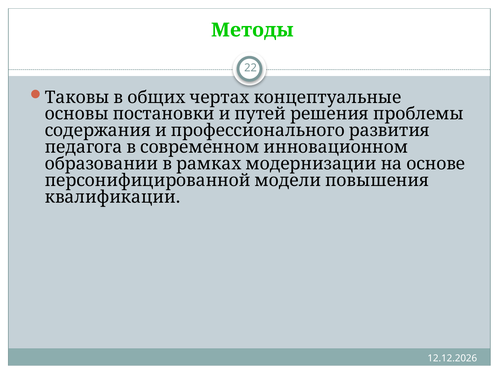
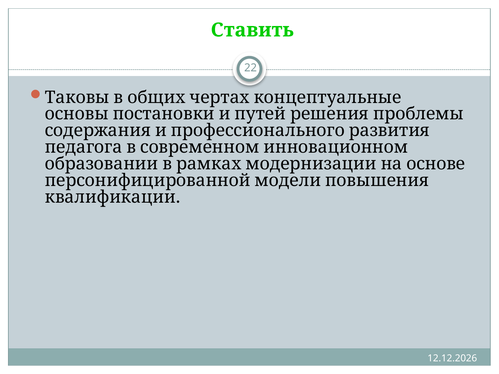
Методы: Методы -> Ставить (252, 30)
